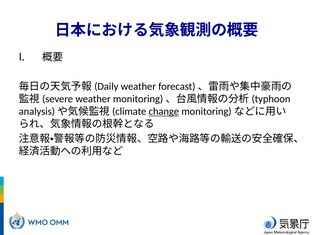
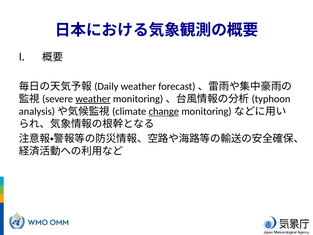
weather underline: none -> present (93, 99)
